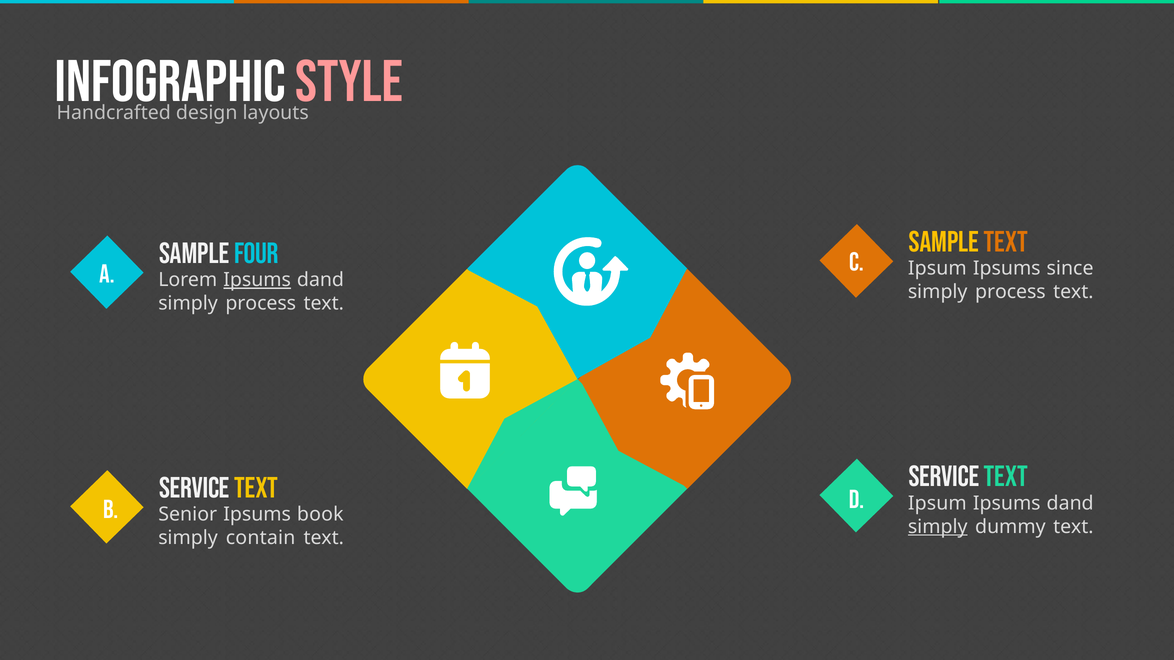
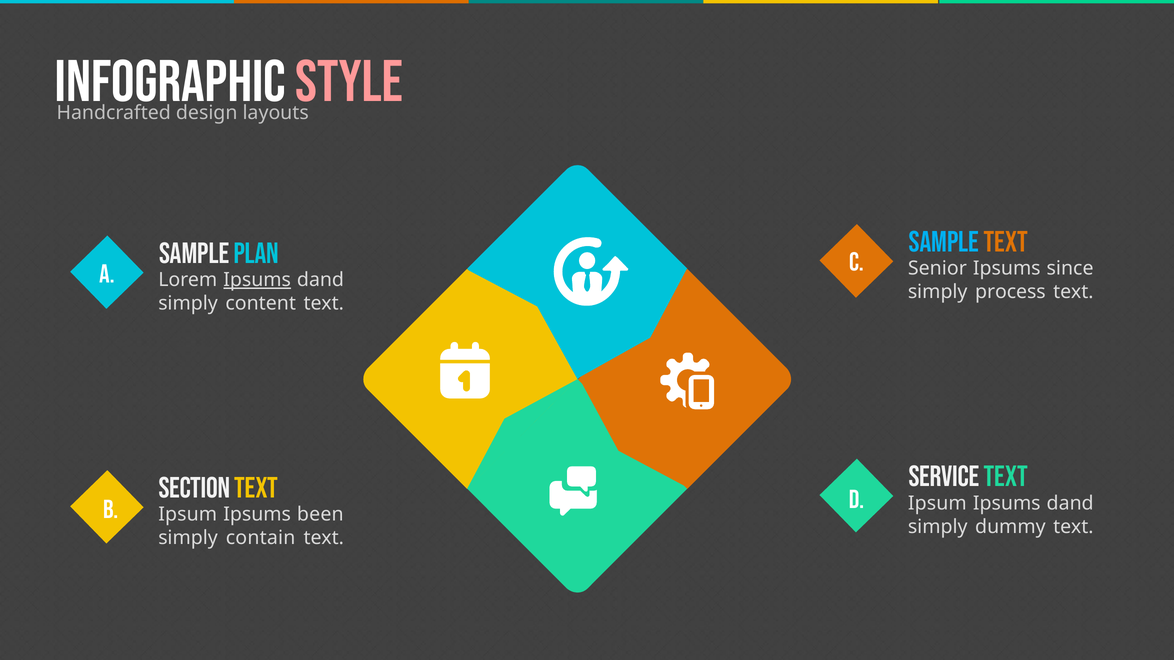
SAMPLE colour: yellow -> light blue (944, 242)
FOUR: FOUR -> PLAN (256, 254)
Ipsum: Ipsum -> Senior (937, 269)
process: process -> content (261, 303)
SERVICE: SERVICE -> SECTION (194, 488)
Senior: Senior -> Ipsum (188, 515)
book: book -> been (320, 515)
simply underline: present -> none (938, 527)
